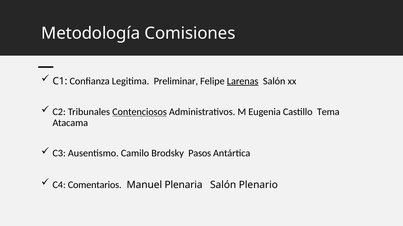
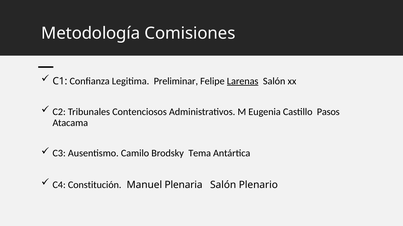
Contenciosos underline: present -> none (140, 112)
Tema: Tema -> Pasos (328, 112)
Pasos: Pasos -> Tema (200, 154)
Comentarios: Comentarios -> Constitución (95, 185)
